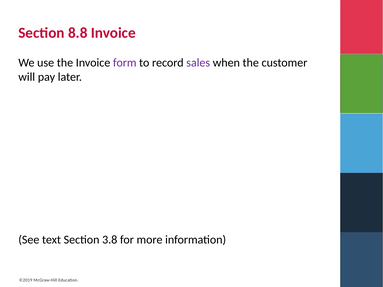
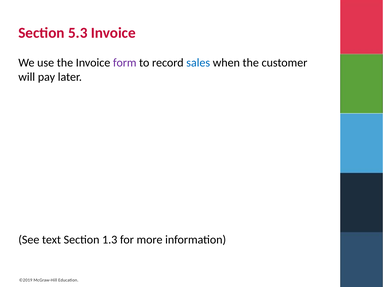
8.8: 8.8 -> 5.3 (78, 33)
sales colour: purple -> blue (198, 63)
3.8: 3.8 -> 1.3 (110, 240)
